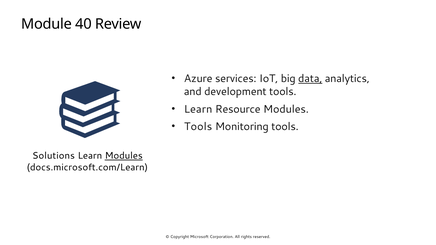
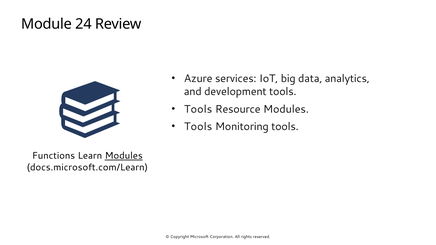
40: 40 -> 24 (83, 24)
data underline: present -> none (310, 79)
Learn: Learn -> Tools (198, 109)
Solutions: Solutions -> Functions (54, 156)
